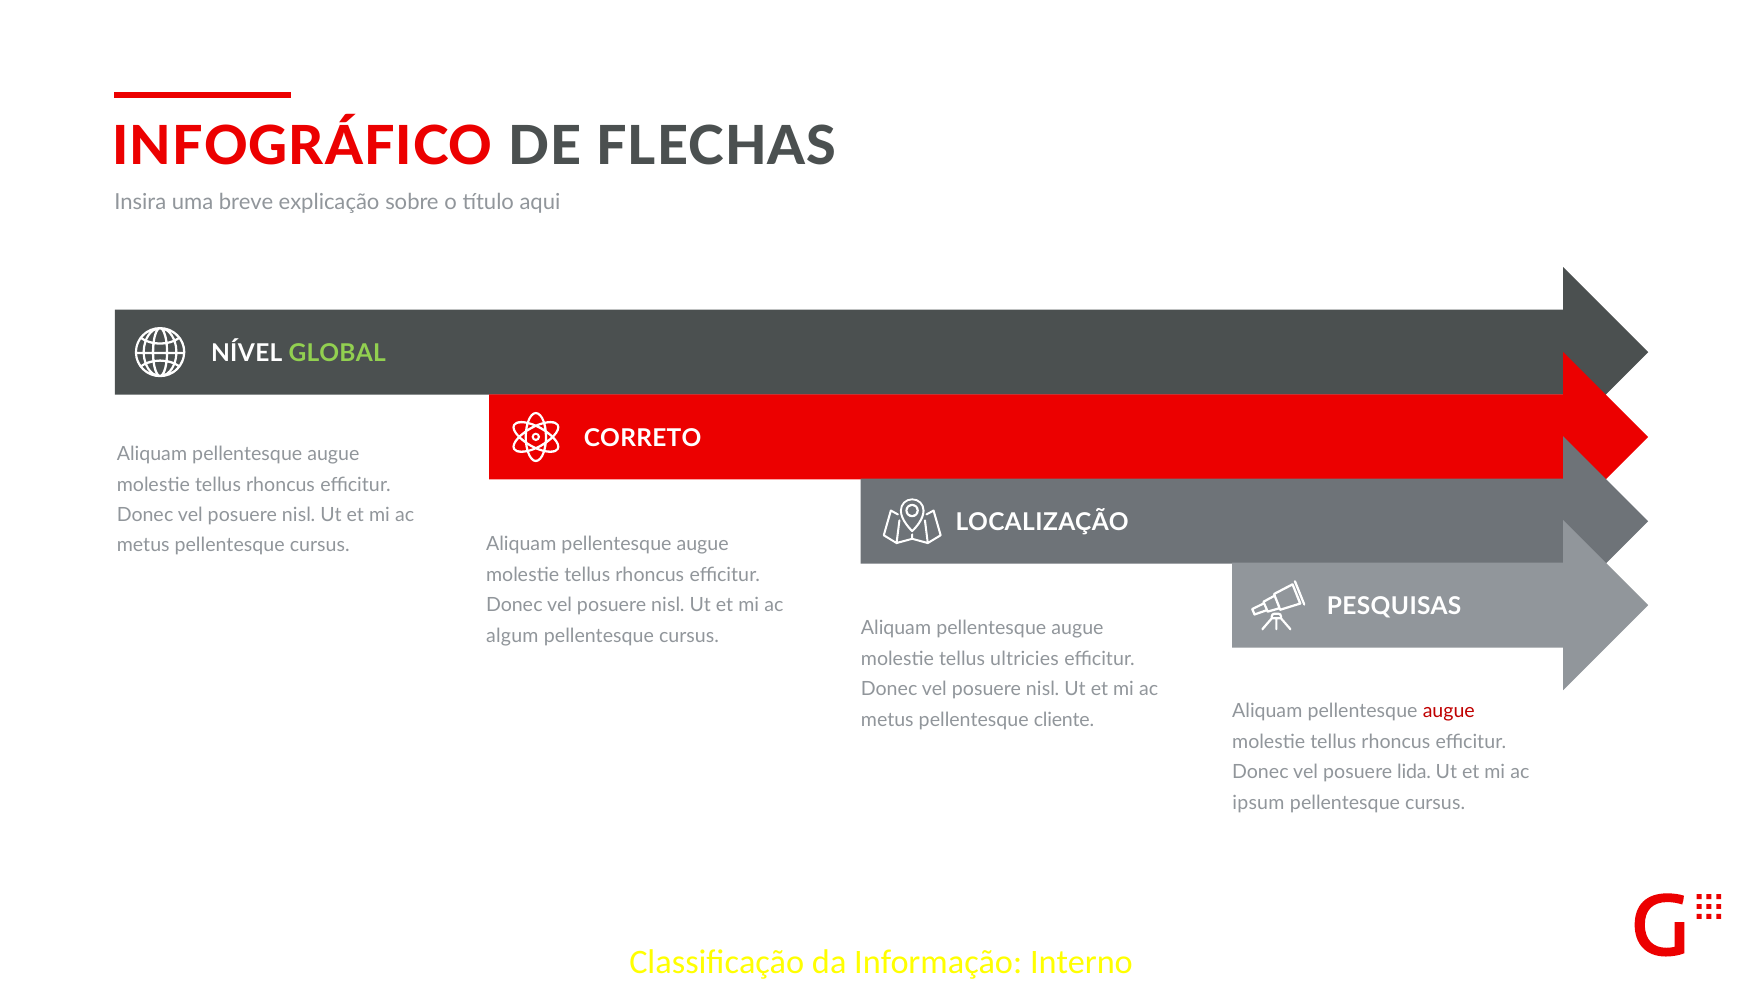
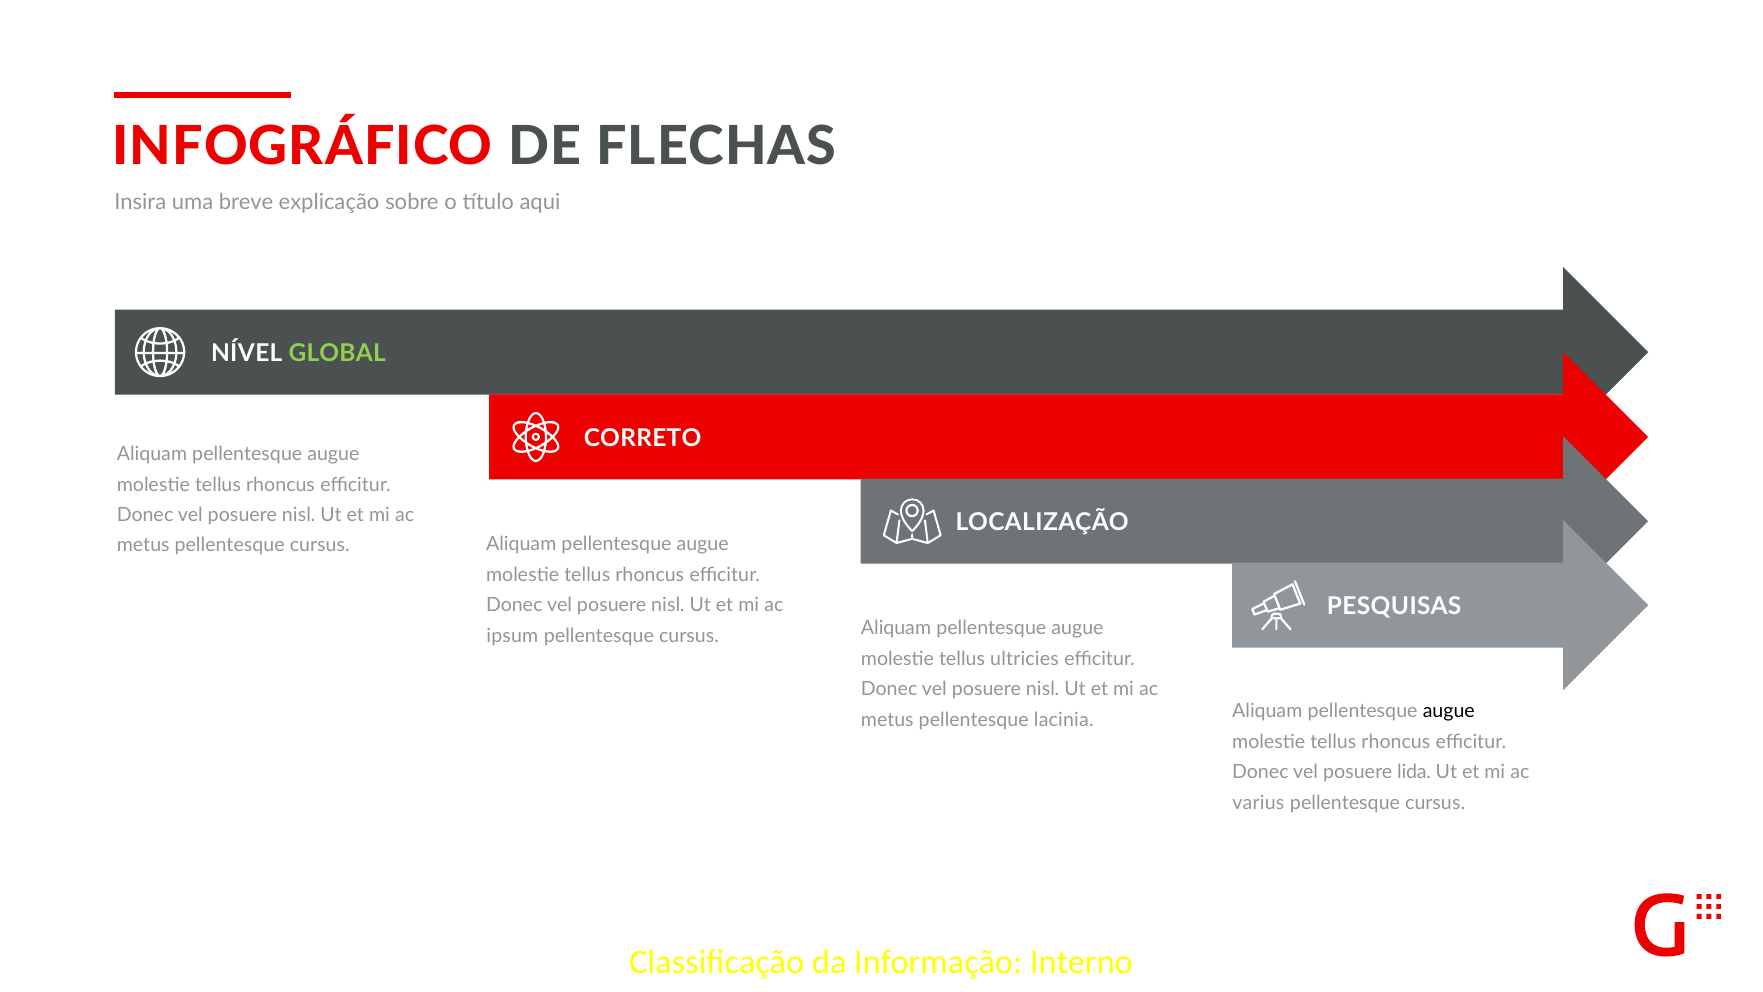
algum: algum -> ipsum (512, 636)
cliente: cliente -> lacinia (1064, 719)
augue colour: red -> black (1449, 711)
ipsum: ipsum -> varius (1258, 803)
